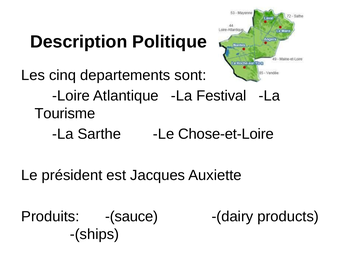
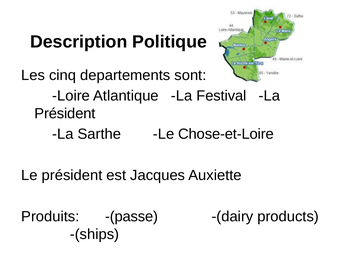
Tourisme: Tourisme -> Président (65, 114)
-(sauce: -(sauce -> -(passe (132, 217)
